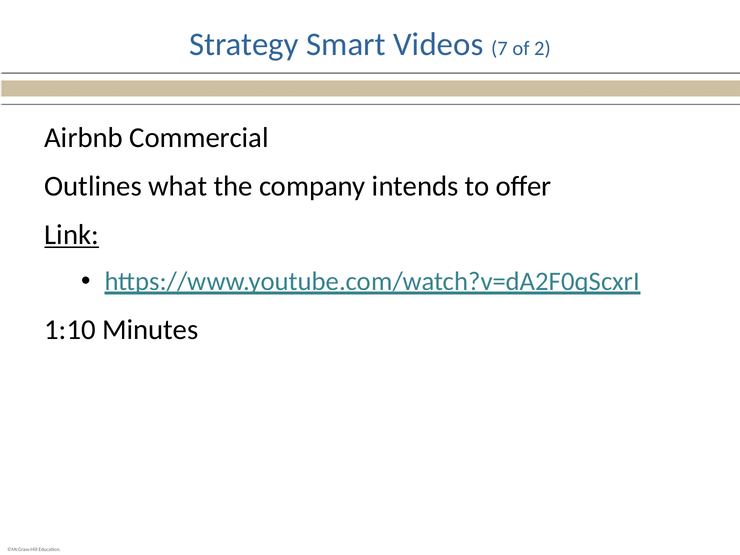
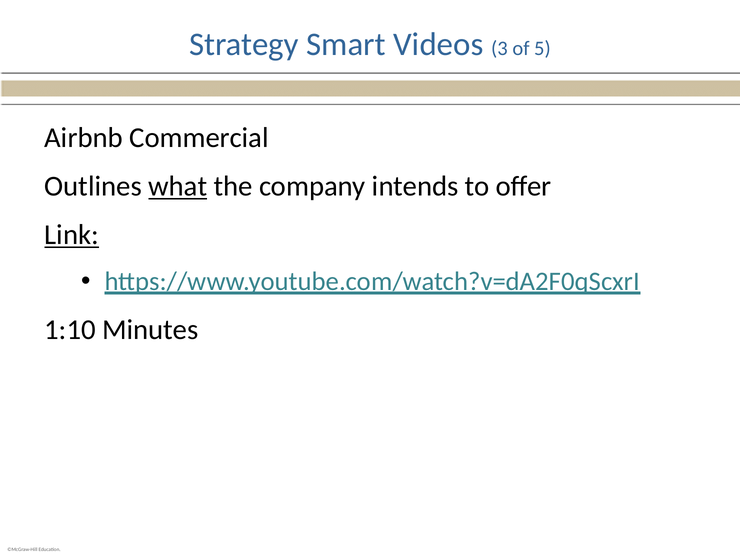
7: 7 -> 3 (499, 48)
2: 2 -> 5 (542, 48)
what underline: none -> present (178, 186)
